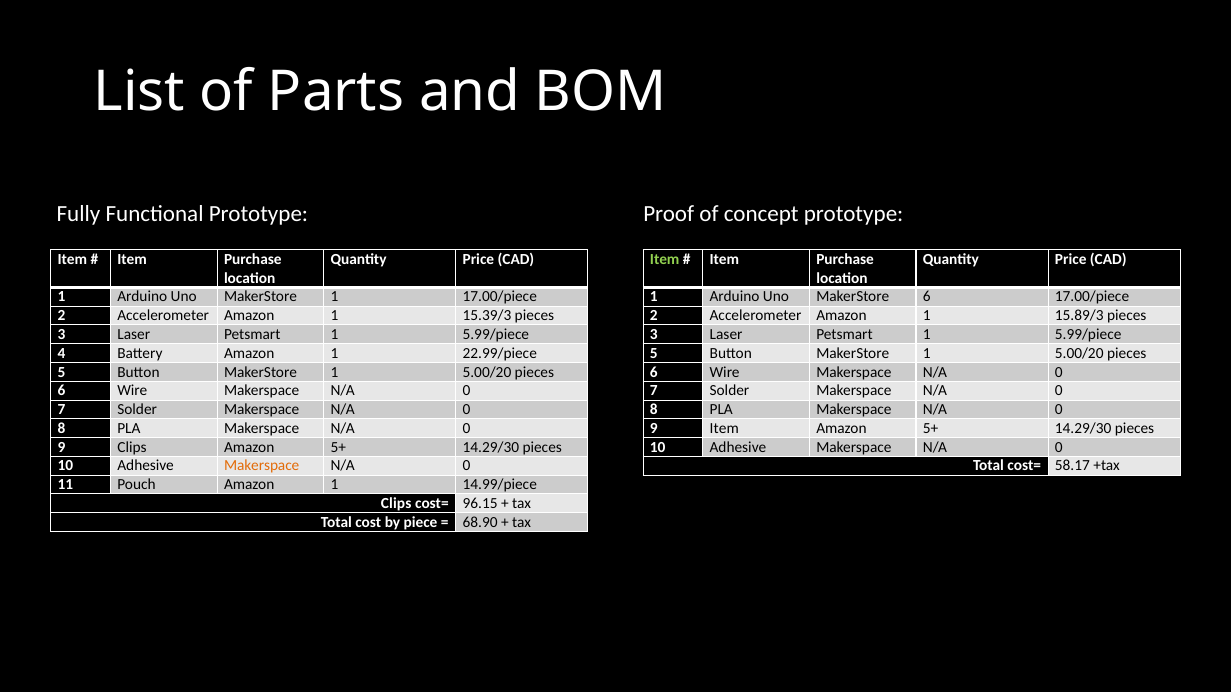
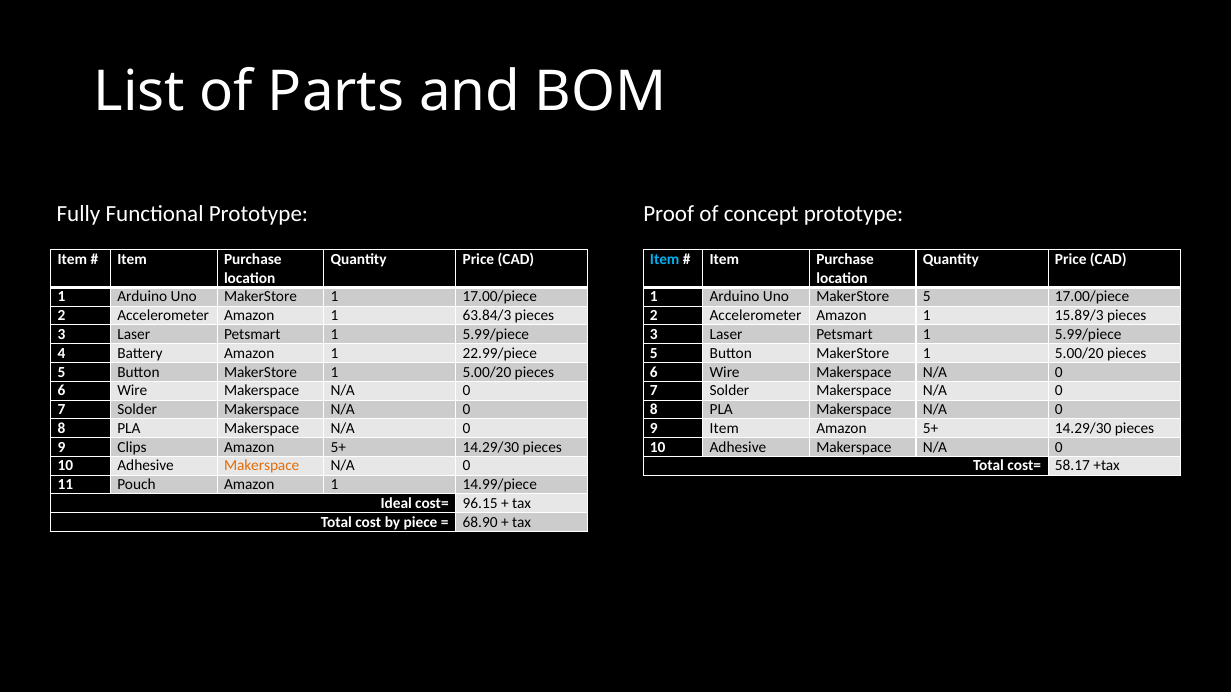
Item colour: light green -> light blue (665, 260)
MakerStore 6: 6 -> 5 (927, 297)
15.39/3: 15.39/3 -> 63.84/3 (487, 316)
Clips: Clips -> Ideal (396, 504)
